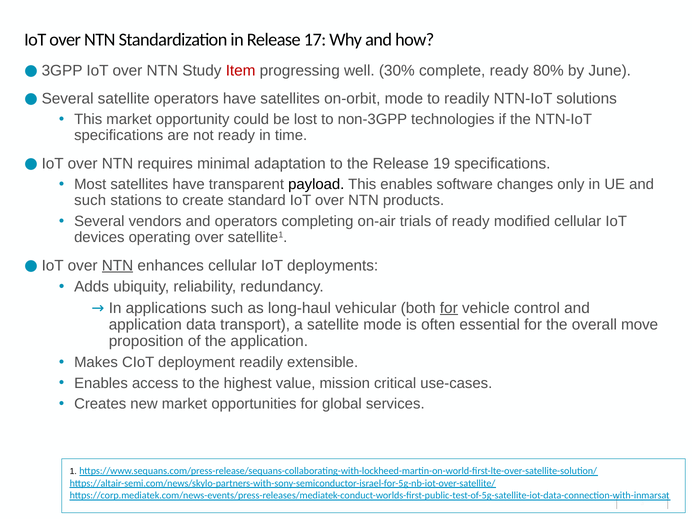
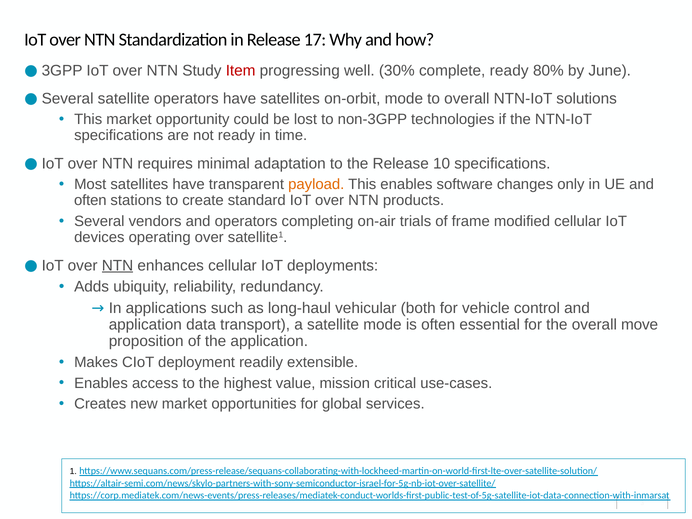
to readily: readily -> overall (467, 99)
19: 19 -> 10 (442, 164)
payload colour: black -> orange (316, 184)
such: such -> often (90, 200)
of ready: ready -> frame (471, 221)
for underline: present -> none (449, 308)
